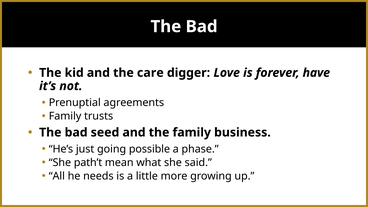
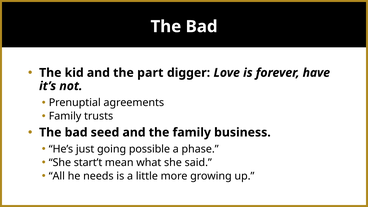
care: care -> part (150, 73)
path’t: path’t -> start’t (88, 163)
